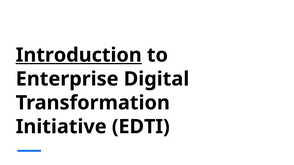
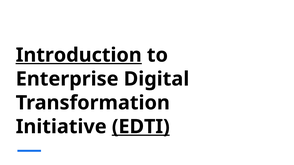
EDTI underline: none -> present (141, 127)
